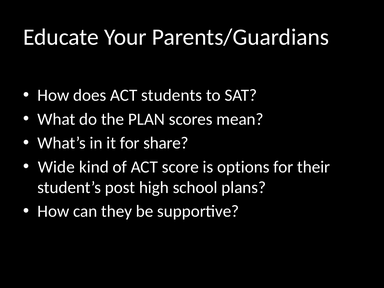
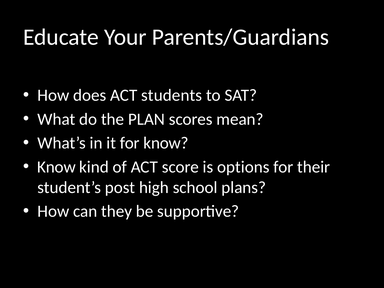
for share: share -> know (166, 143)
Wide: Wide -> Know (56, 167)
